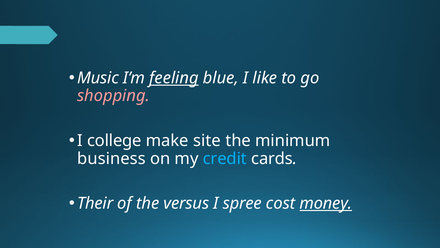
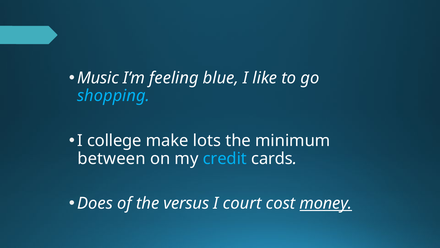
feeling underline: present -> none (174, 78)
shopping colour: pink -> light blue (114, 96)
site: site -> lots (207, 140)
business: business -> between (111, 158)
Their: Their -> Does (95, 203)
spree: spree -> court (242, 203)
